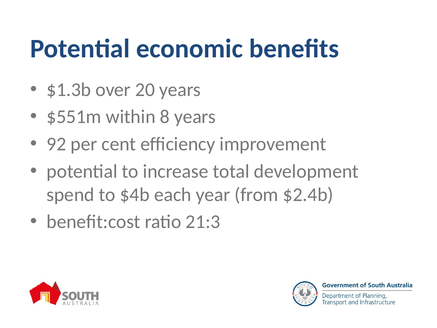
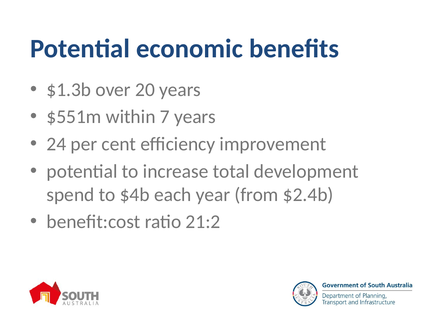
8: 8 -> 7 (165, 117)
92: 92 -> 24 (56, 144)
21:3: 21:3 -> 21:2 (203, 222)
